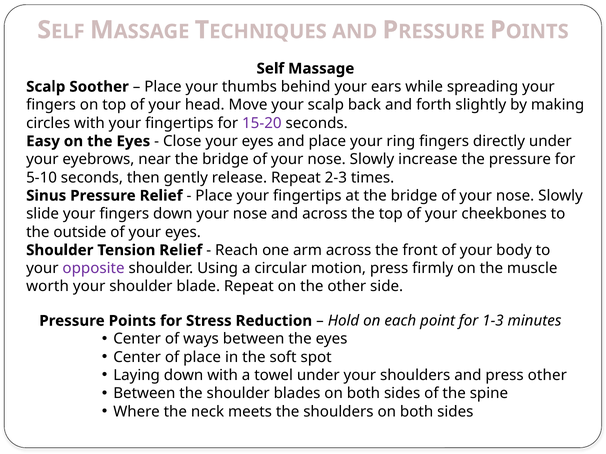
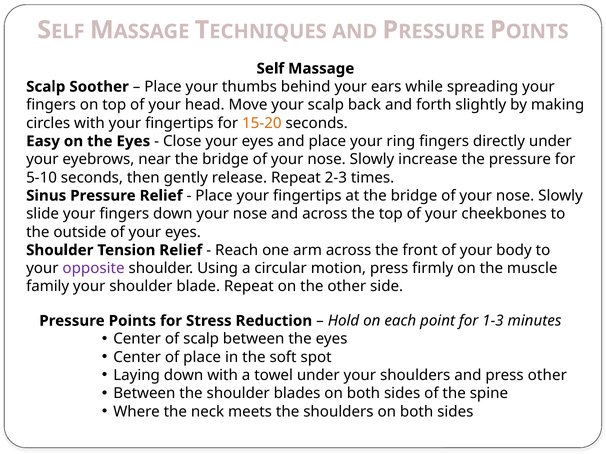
15-20 colour: purple -> orange (262, 123)
worth: worth -> family (48, 287)
of ways: ways -> scalp (201, 339)
